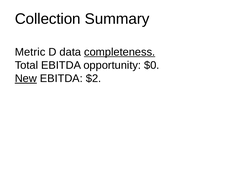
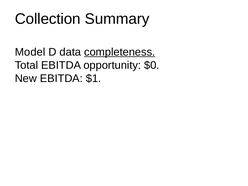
Metric: Metric -> Model (30, 52)
New underline: present -> none (26, 78)
$2: $2 -> $1 (94, 78)
